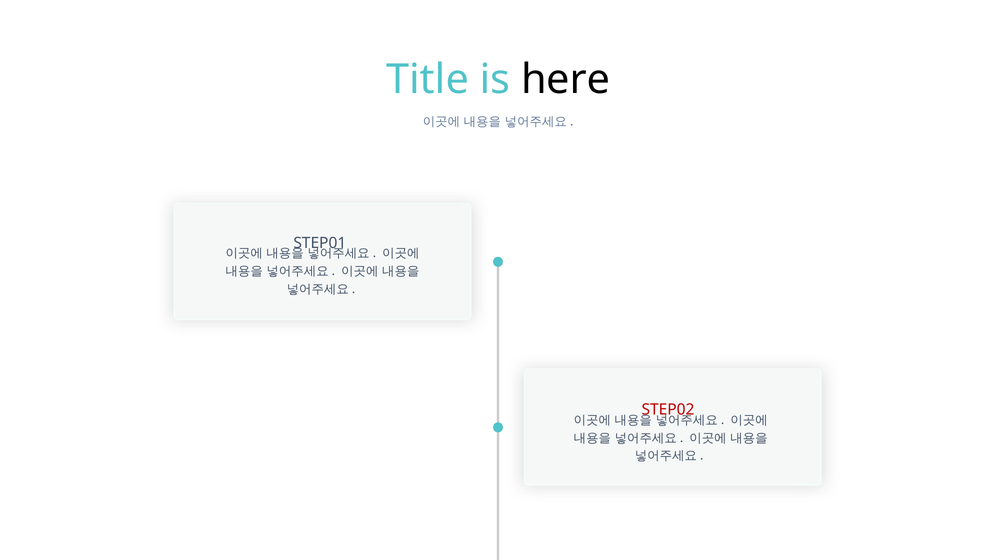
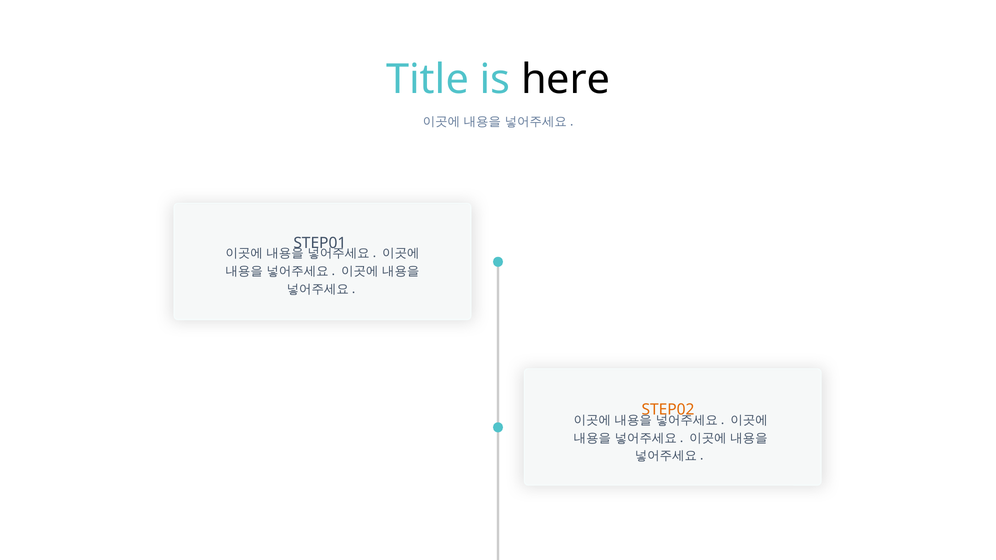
STEP02 colour: red -> orange (668, 410)
